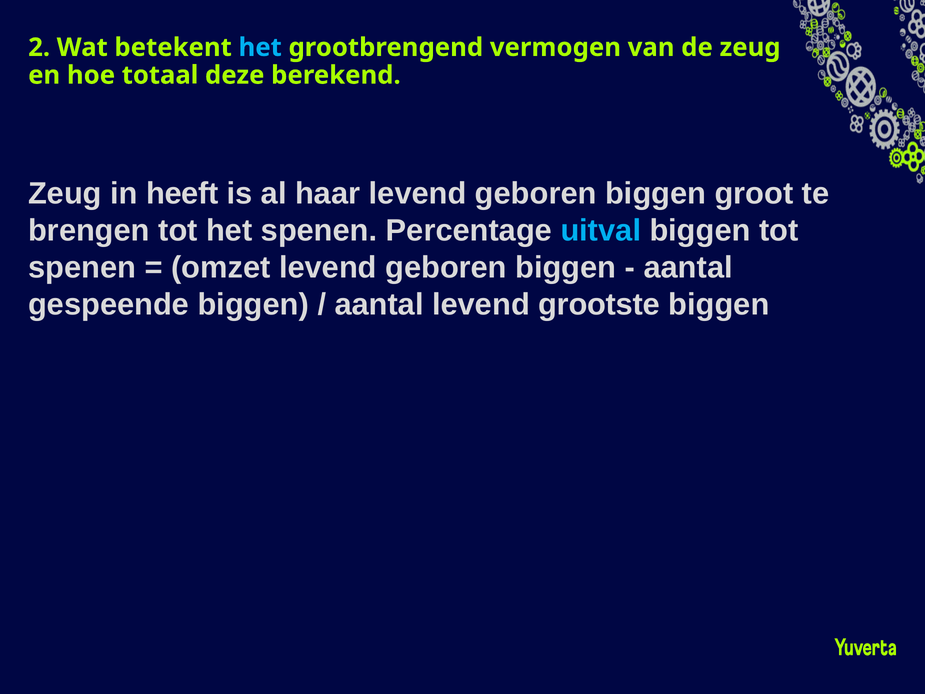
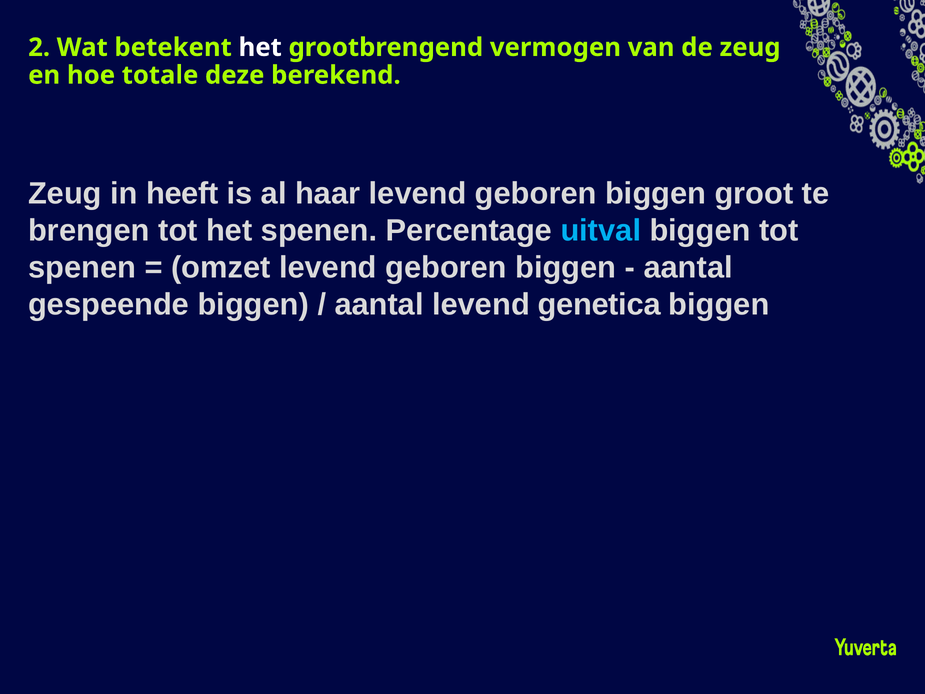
het colour: light blue -> white (260, 47)
totaal: totaal -> totale (160, 75)
grootste: grootste -> genetica (599, 305)
